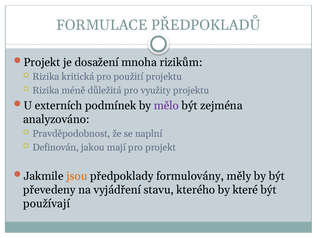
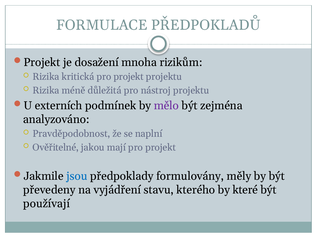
kritická pro použití: použití -> projekt (129, 77)
využity: využity -> nástroj (156, 90)
Definován: Definován -> Ověřitelné (56, 147)
jsou colour: orange -> blue (77, 176)
